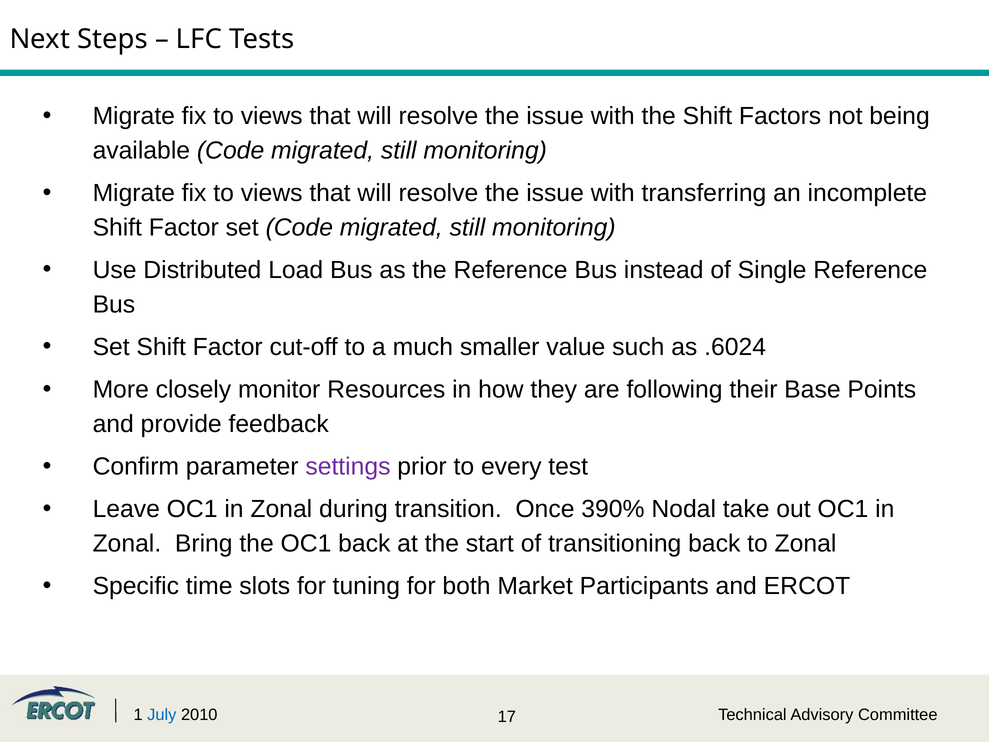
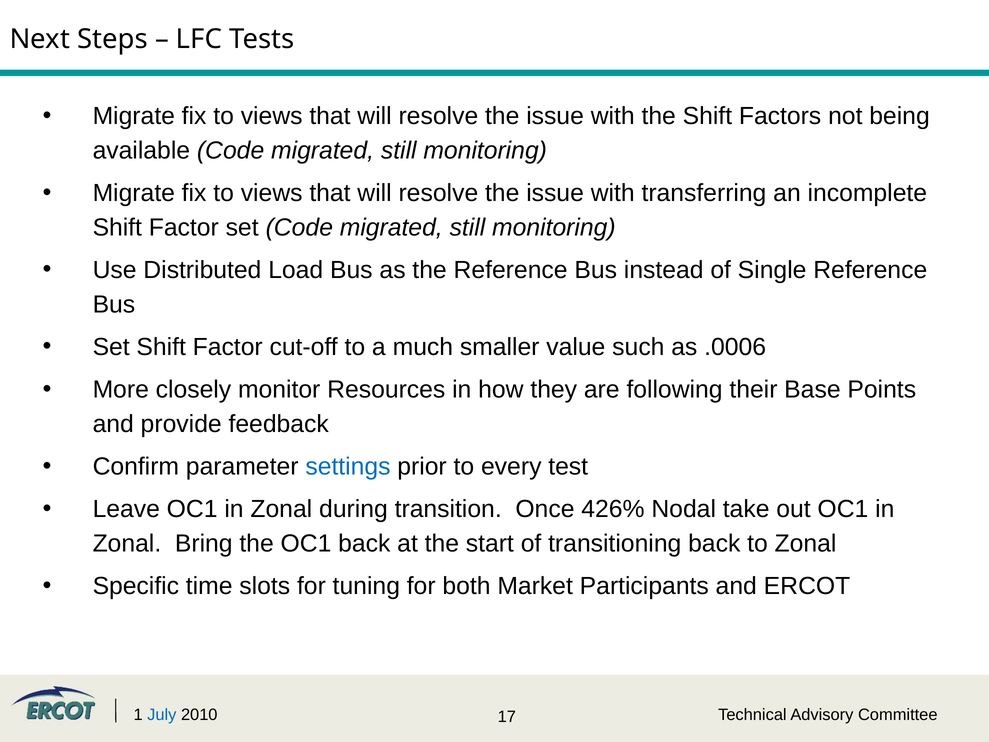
.6024: .6024 -> .0006 (735, 347)
settings colour: purple -> blue (348, 467)
390%: 390% -> 426% (613, 509)
